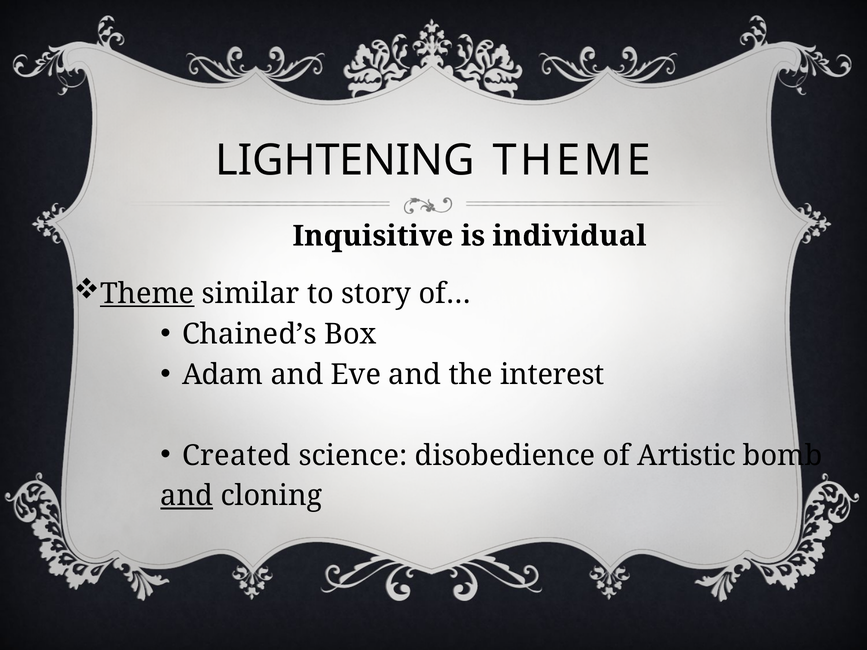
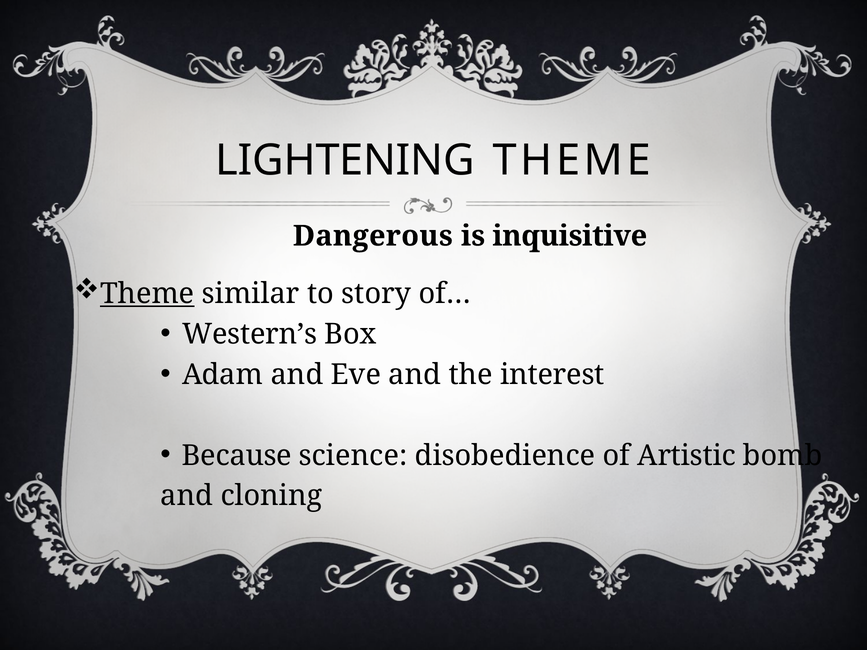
Inquisitive: Inquisitive -> Dangerous (373, 236)
individual: individual -> inquisitive (570, 236)
Chained’s: Chained’s -> Western’s (250, 334)
Created: Created -> Because (237, 456)
and underline: present -> none (187, 496)
